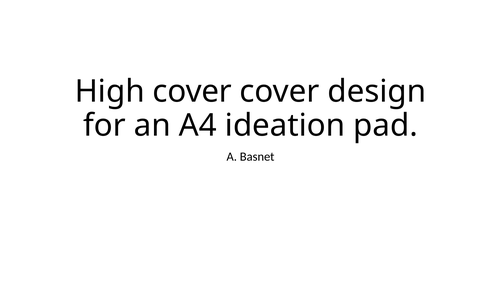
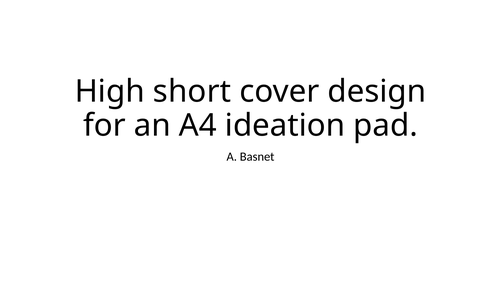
High cover: cover -> short (192, 91)
